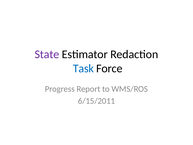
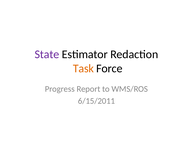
Task colour: blue -> orange (83, 68)
